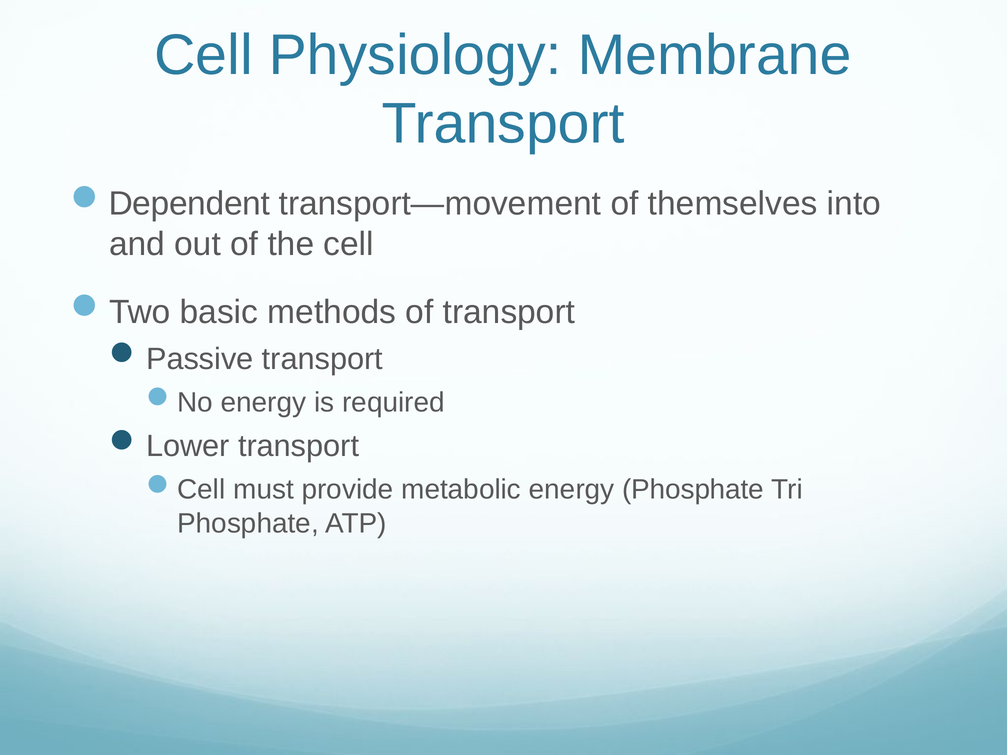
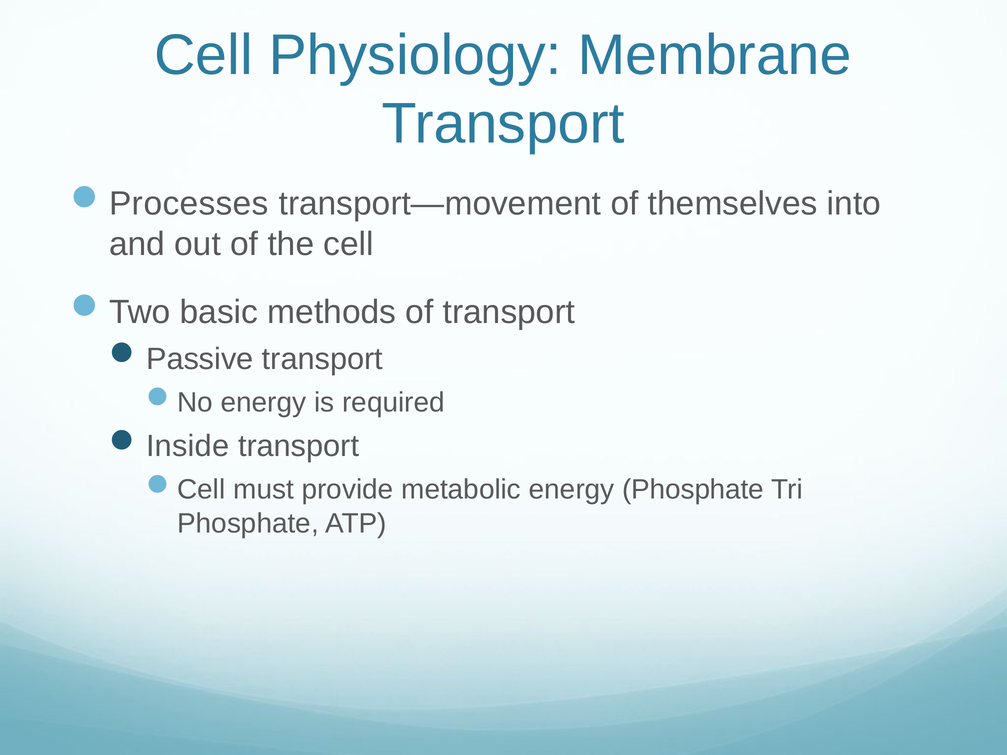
Dependent: Dependent -> Processes (189, 204)
Lower: Lower -> Inside (188, 446)
